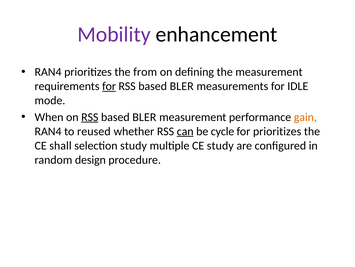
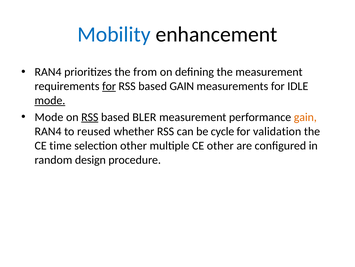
Mobility colour: purple -> blue (114, 34)
BLER: BLER -> GAIN (182, 86)
mode underline: none -> present (50, 100)
When: When -> Mode (49, 117)
can underline: present -> none (185, 131)
for prioritizes: prioritizes -> validation (277, 131)
shall: shall -> time (60, 145)
selection study: study -> other (134, 145)
CE study: study -> other (220, 145)
